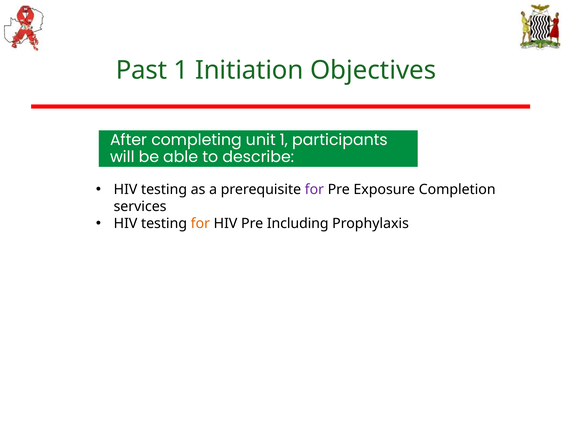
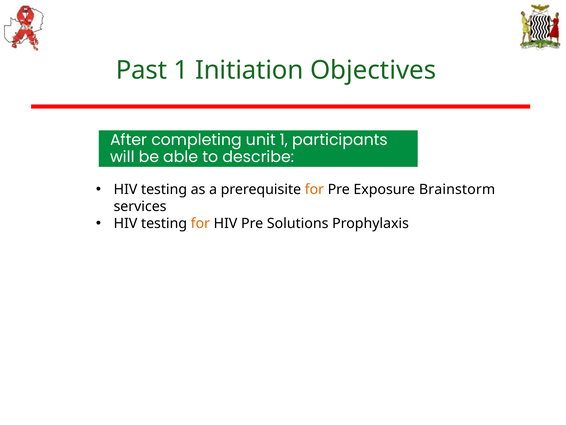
for colour: purple -> orange (314, 189)
Completion: Completion -> Brainstorm (457, 189)
Including: Including -> Solutions (298, 223)
